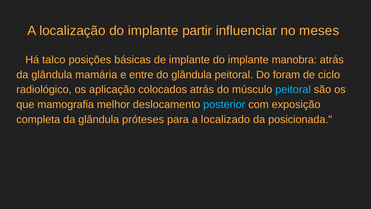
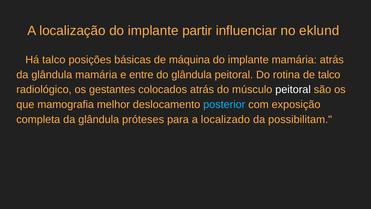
meses: meses -> eklund (319, 31)
de implante: implante -> máquina (189, 60)
implante manobra: manobra -> mamária (294, 60)
foram: foram -> rotina (286, 75)
de ciclo: ciclo -> talco (329, 75)
aplicação: aplicação -> gestantes (112, 90)
peitoral colour: light blue -> white (293, 90)
posicionada: posicionada -> possibilitam (300, 119)
